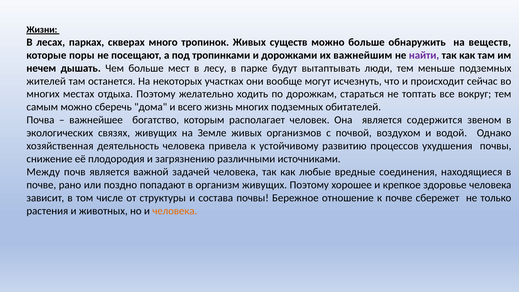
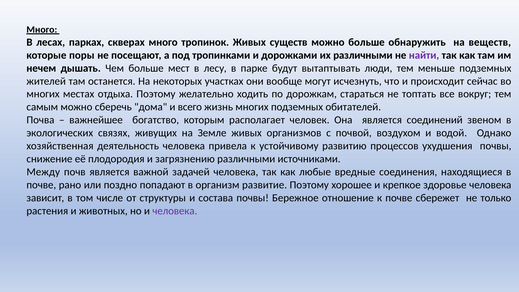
Жизни: Жизни -> Много (42, 30)
их важнейшим: важнейшим -> различными (363, 55)
содержится: содержится -> соединений (435, 120)
организм живущих: живущих -> развитие (265, 185)
человека colour: orange -> purple (175, 211)
